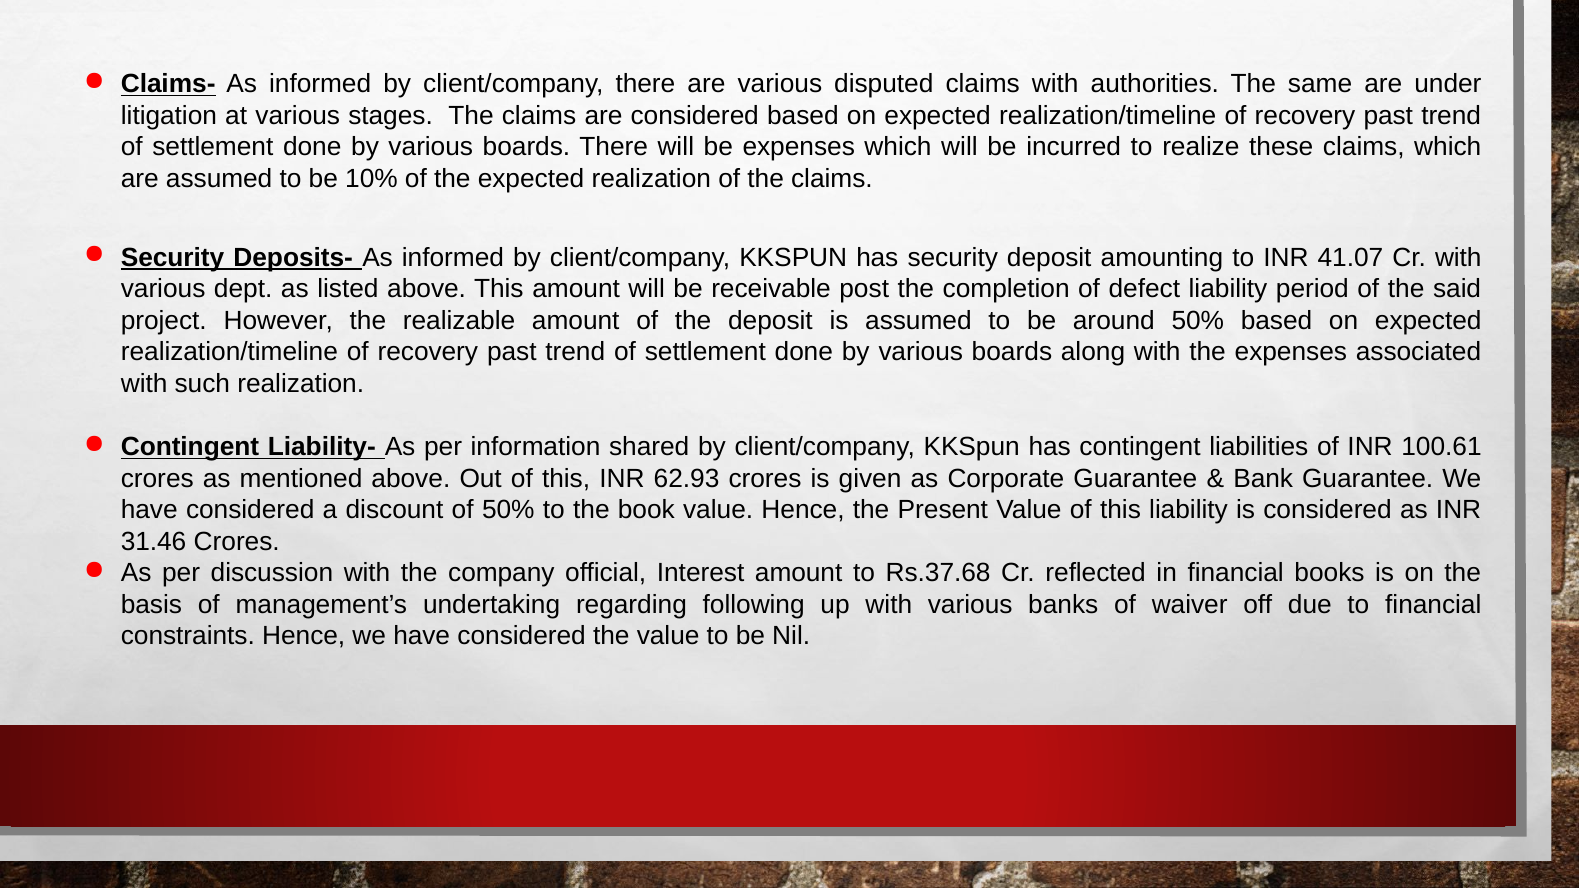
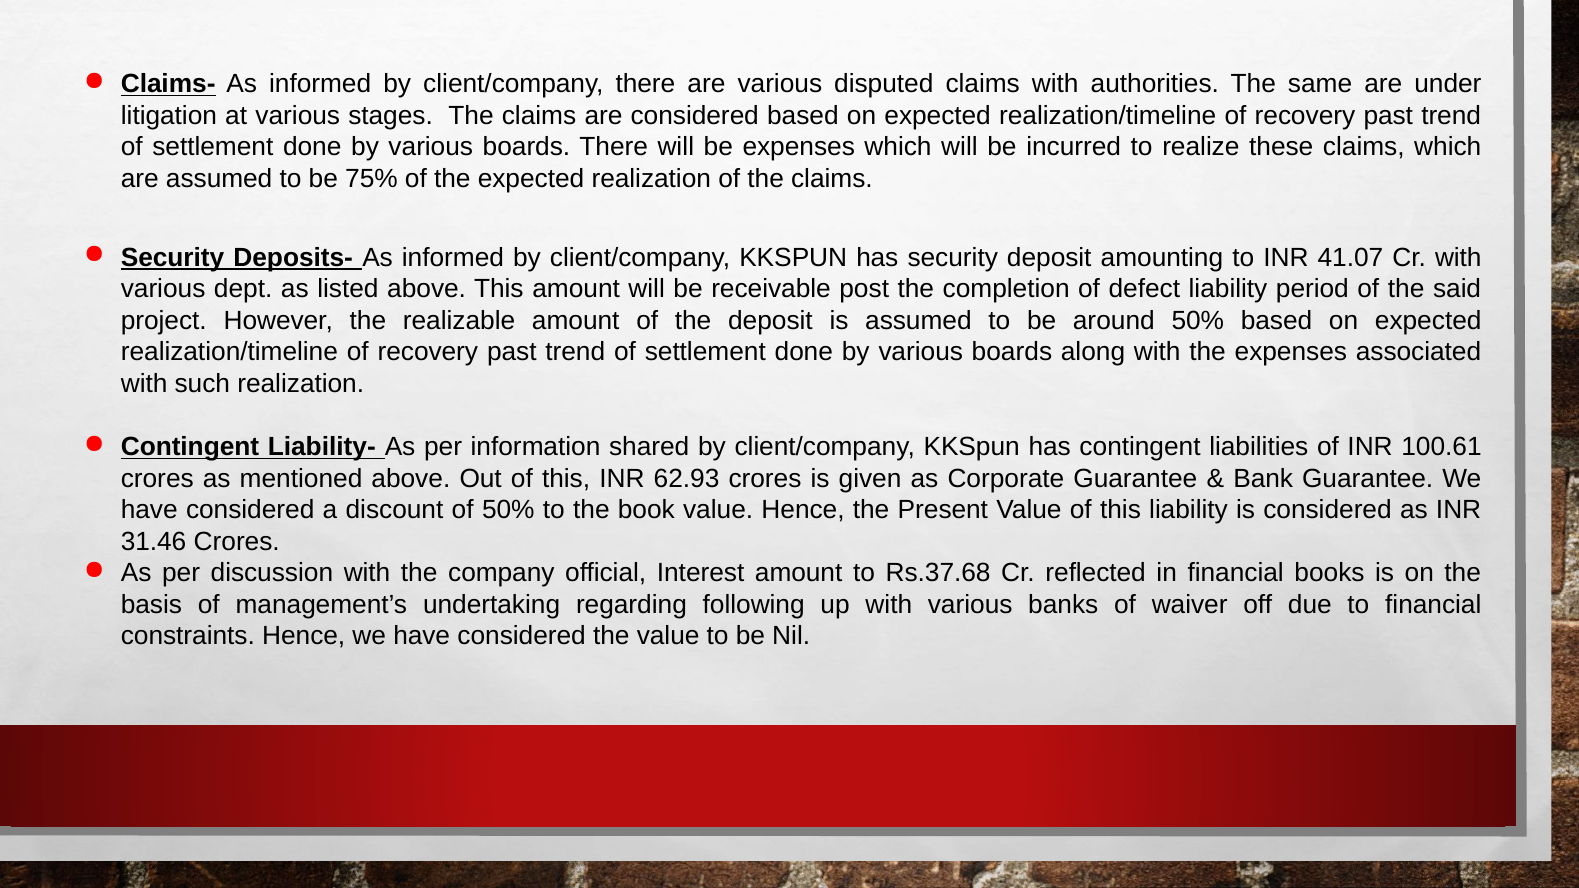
10%: 10% -> 75% (372, 179)
